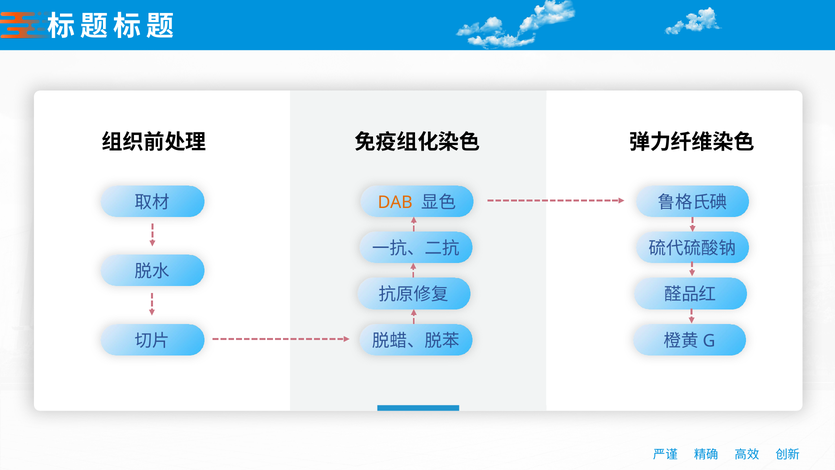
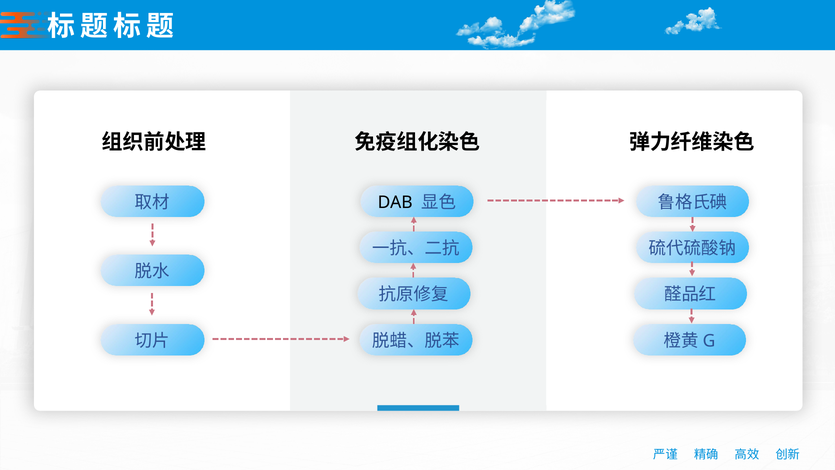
DAB colour: orange -> black (395, 202)
